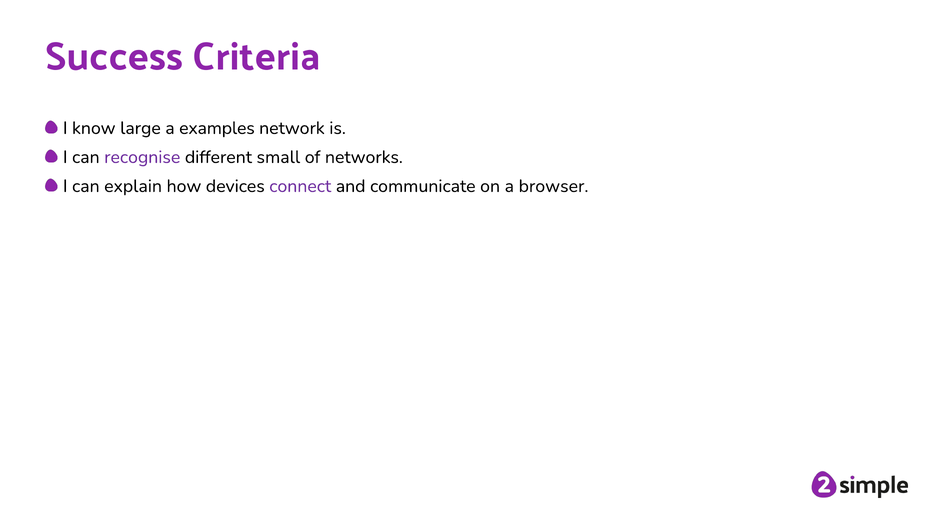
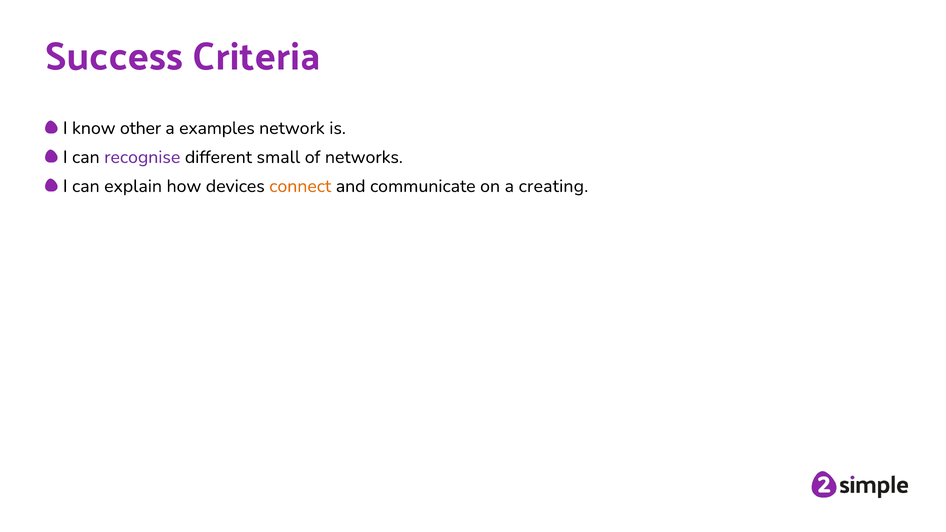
large: large -> other (141, 128)
connect colour: purple -> orange (300, 186)
browser: browser -> creating (553, 186)
